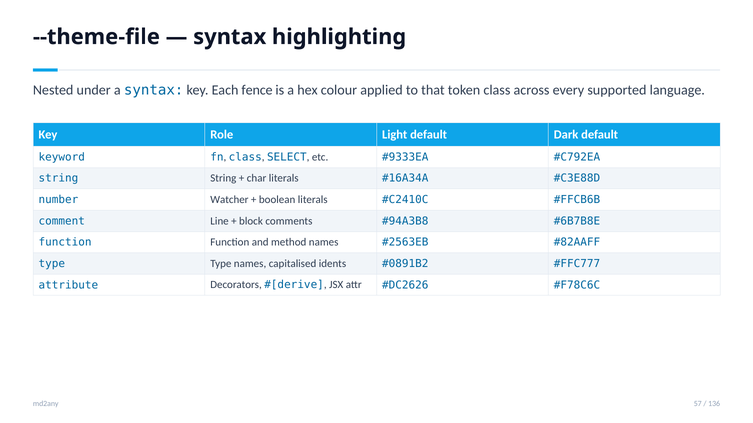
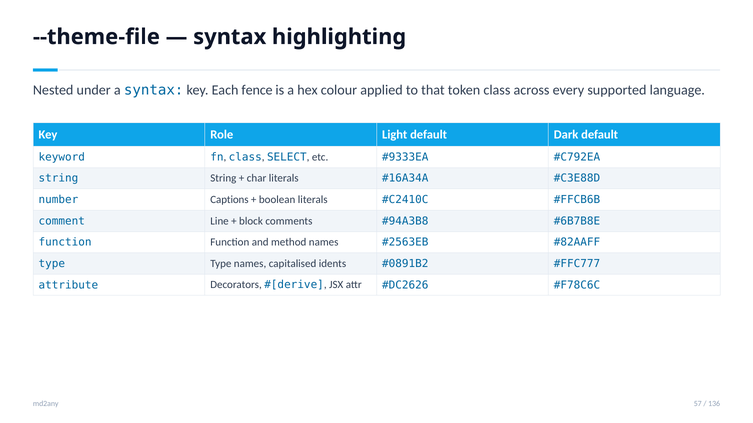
Watcher: Watcher -> Captions (229, 200)
